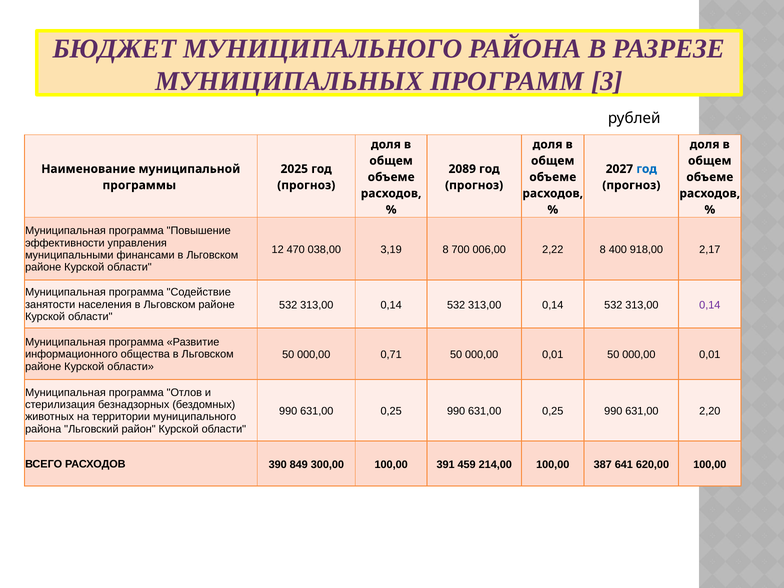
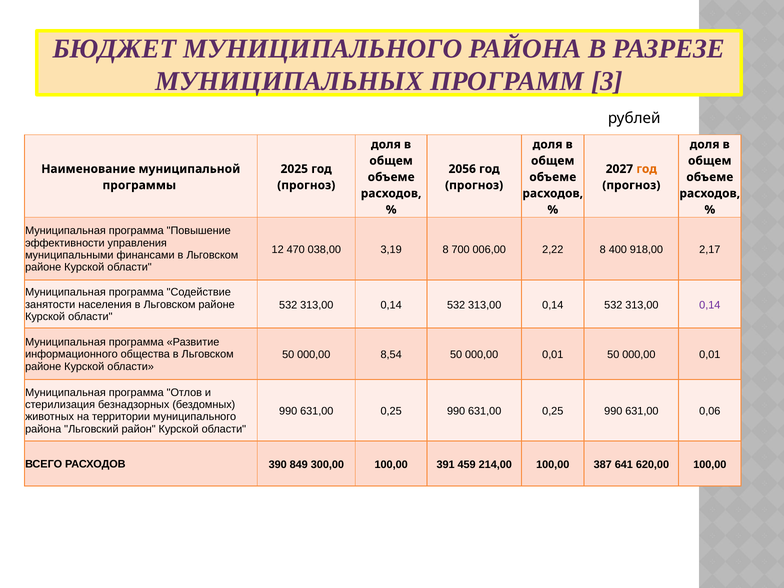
2089: 2089 -> 2056 (462, 169)
год colour: blue -> orange (647, 169)
0,71: 0,71 -> 8,54 (391, 355)
2,20: 2,20 -> 0,06 (710, 411)
